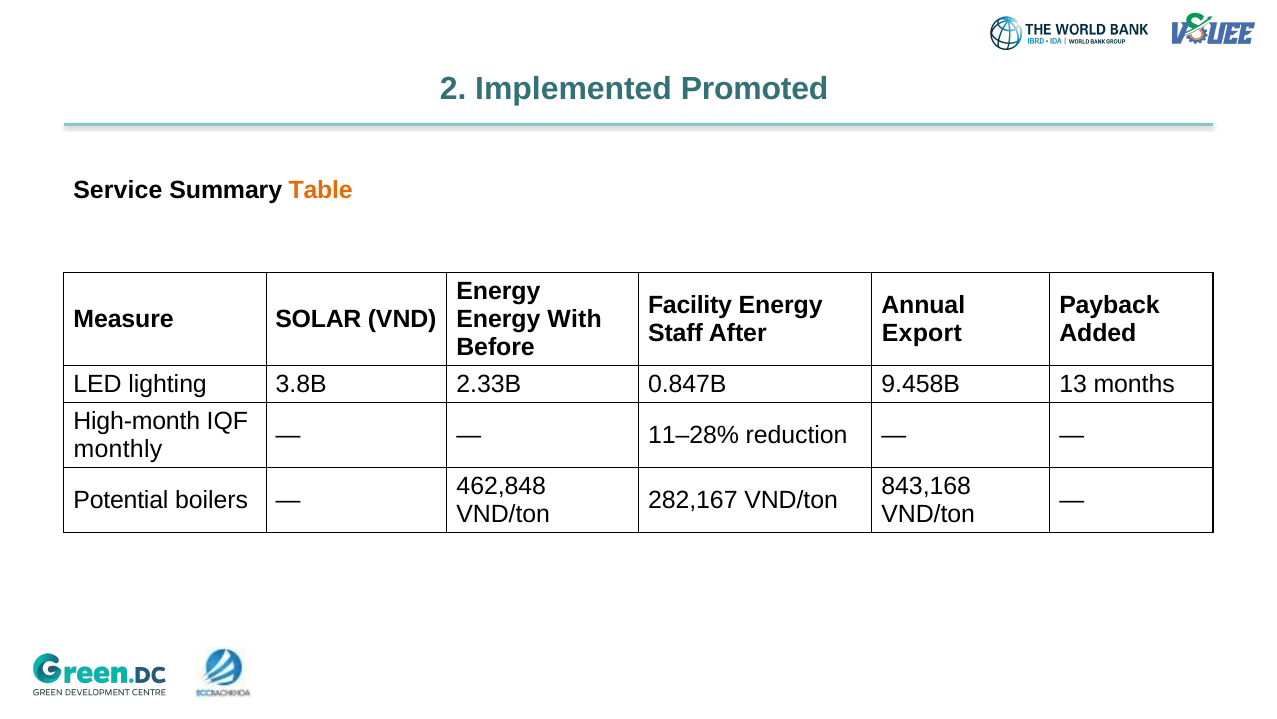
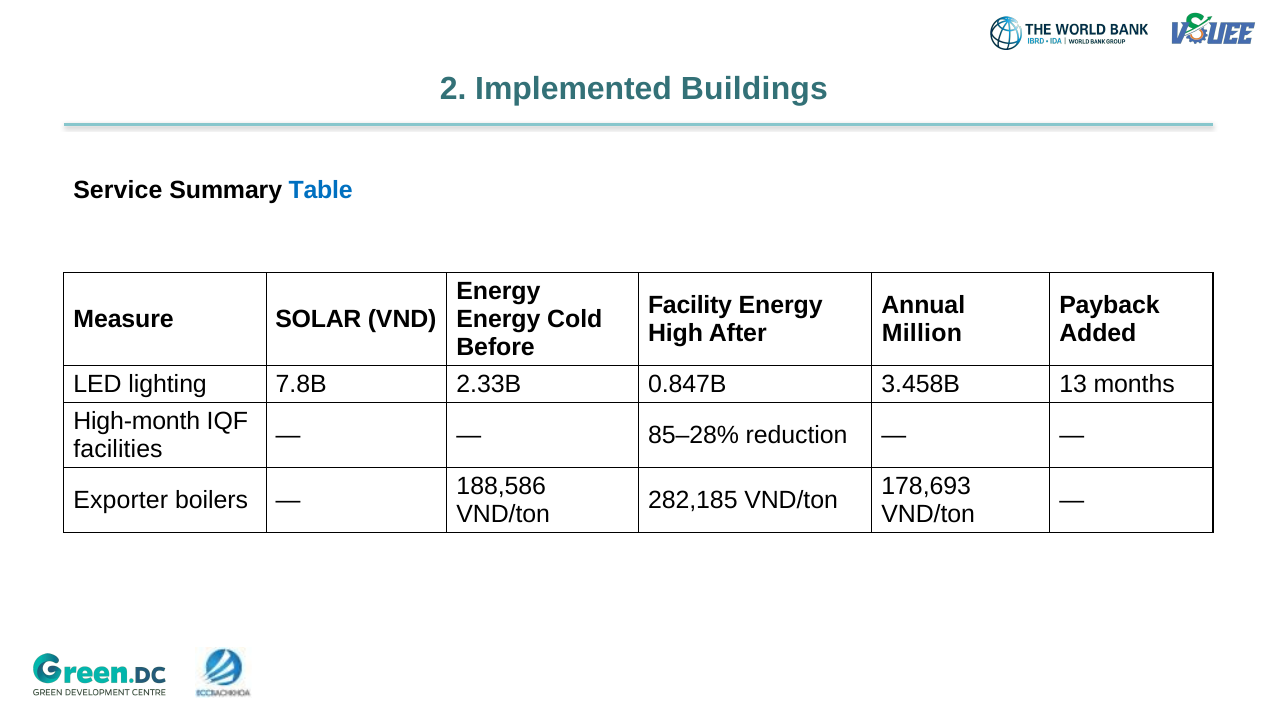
Promoted: Promoted -> Buildings (754, 88)
Table colour: orange -> blue (321, 190)
With: With -> Cold (575, 319)
Staff: Staff -> High (676, 333)
Export: Export -> Million (922, 333)
3.8B: 3.8B -> 7.8B (301, 384)
9.458B: 9.458B -> 3.458B (921, 384)
11–28%: 11–28% -> 85–28% (694, 435)
monthly: monthly -> facilities (118, 449)
462,848: 462,848 -> 188,586 (501, 486)
843,168: 843,168 -> 178,693 (926, 486)
Potential: Potential -> Exporter (121, 500)
282,167: 282,167 -> 282,185 (693, 500)
